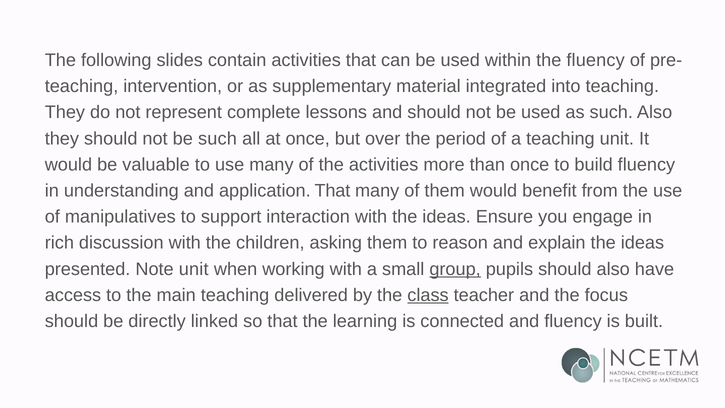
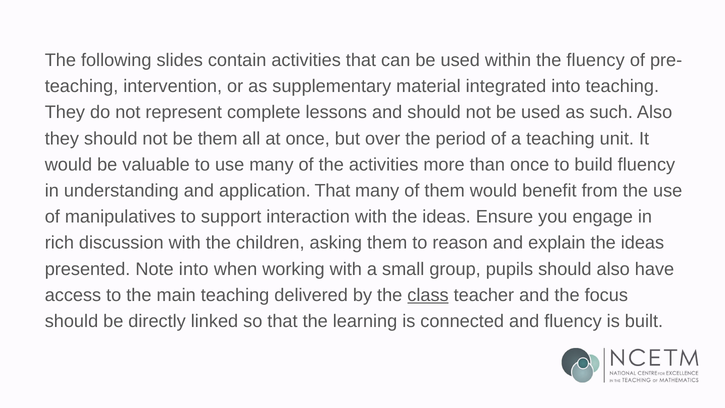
be such: such -> them (218, 138)
Note unit: unit -> into (194, 269)
group underline: present -> none (455, 269)
